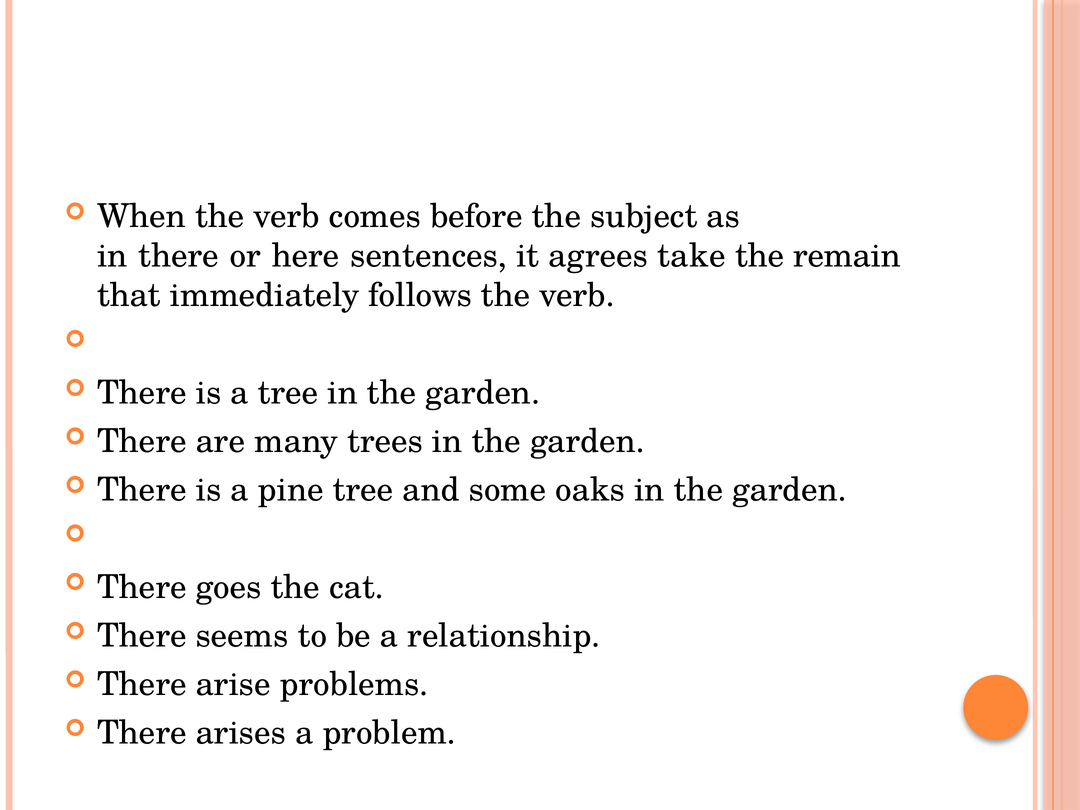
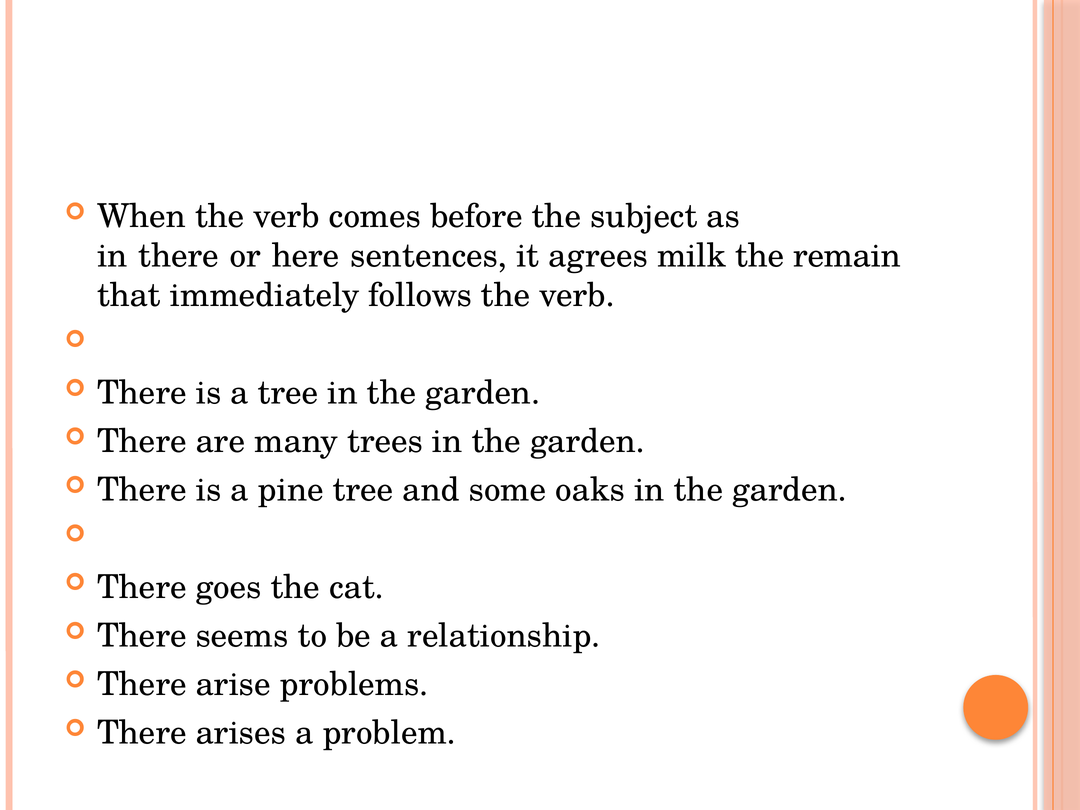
take: take -> milk (692, 256)
